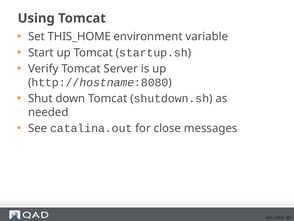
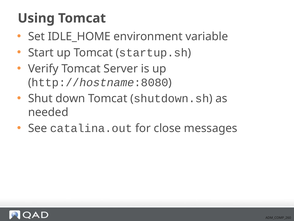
THIS_HOME: THIS_HOME -> IDLE_HOME (79, 36)
